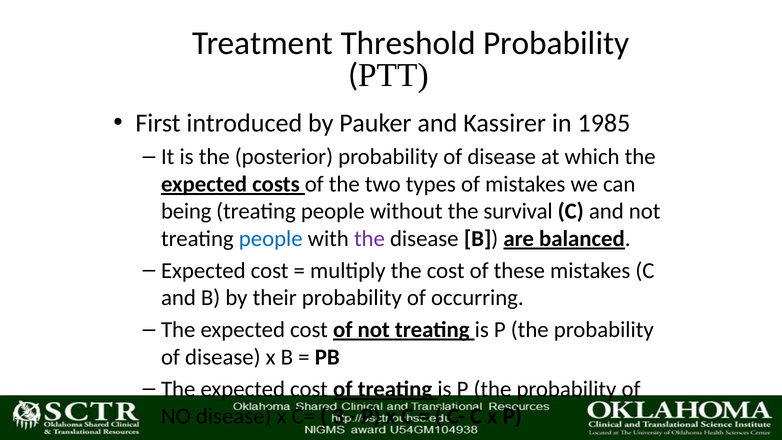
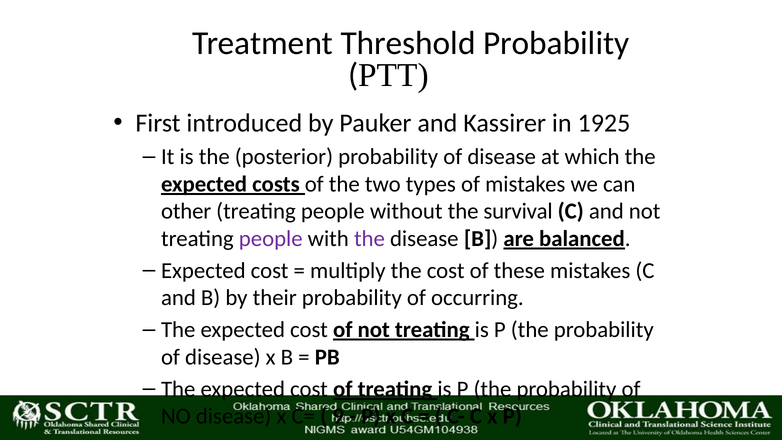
1985: 1985 -> 1925 (604, 123)
being: being -> other (186, 211)
people colour: blue -> purple (271, 239)
3: 3 -> 9 (338, 416)
